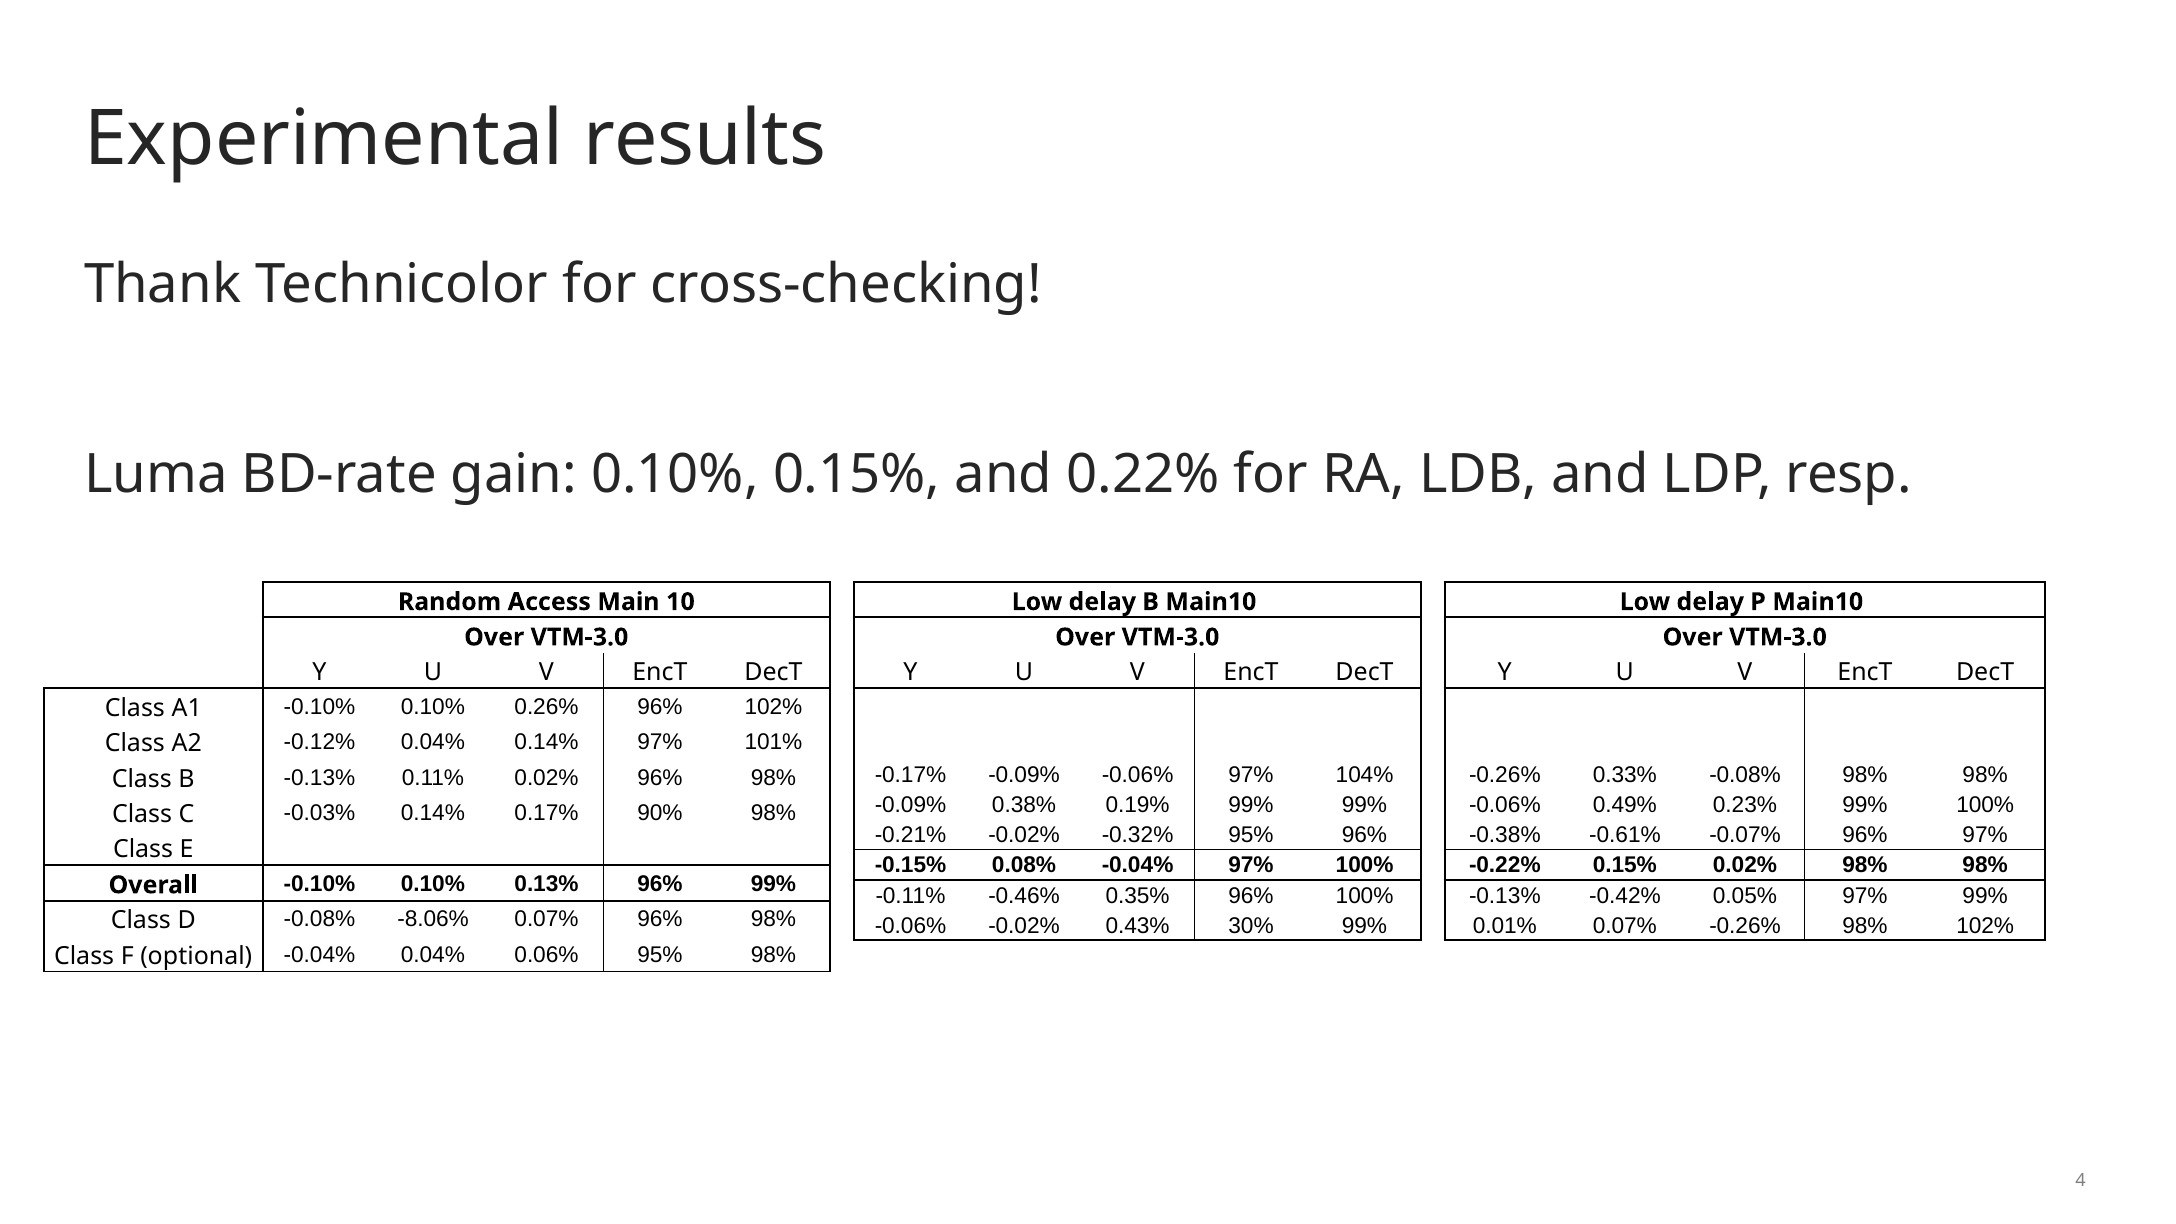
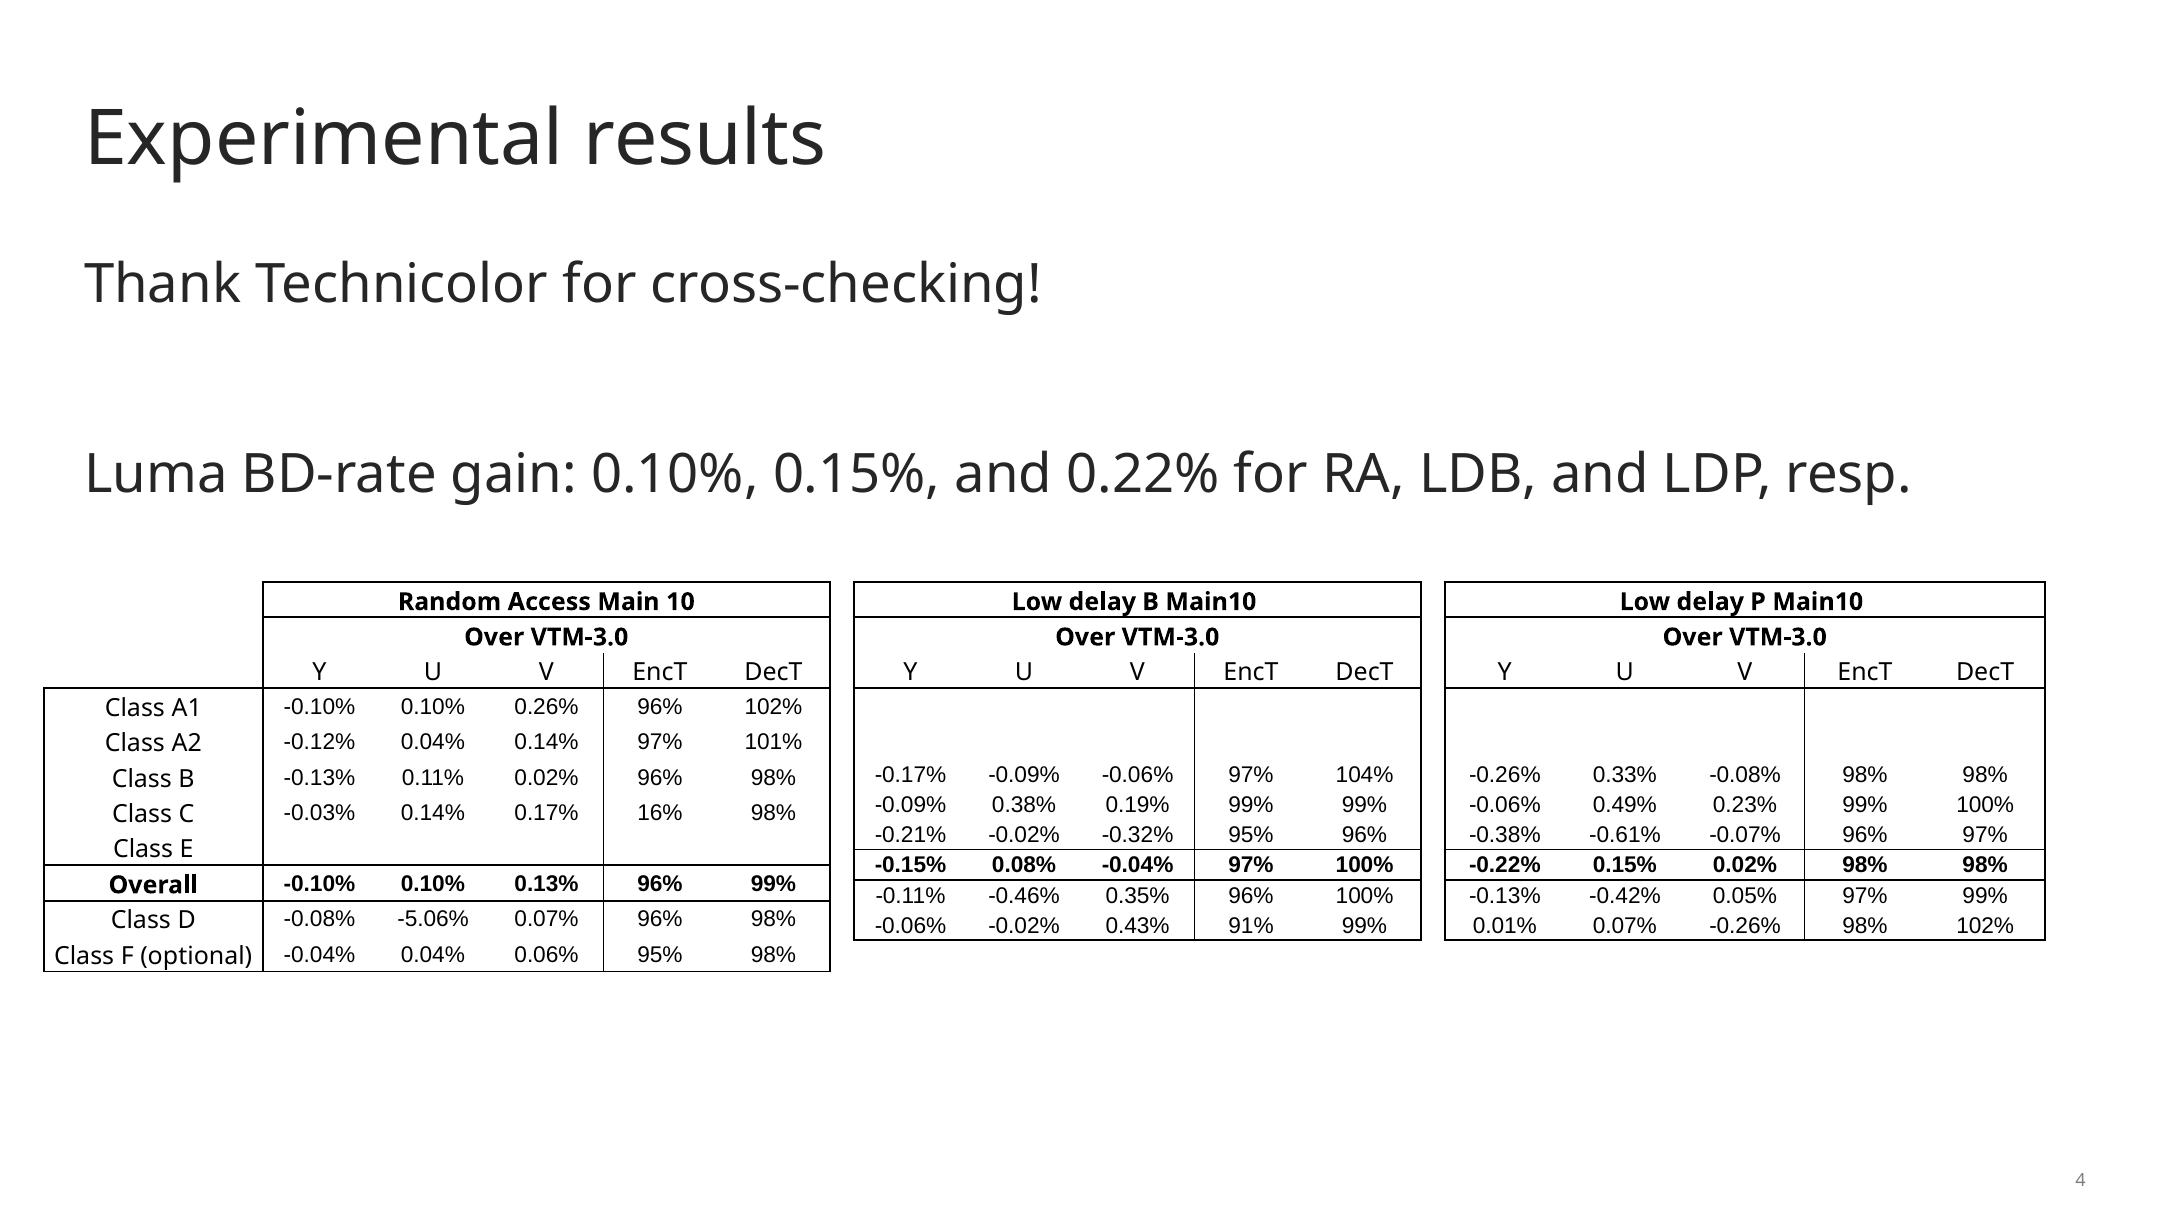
90%: 90% -> 16% (660, 813)
-8.06%: -8.06% -> -5.06% (433, 919)
30%: 30% -> 91% (1251, 926)
